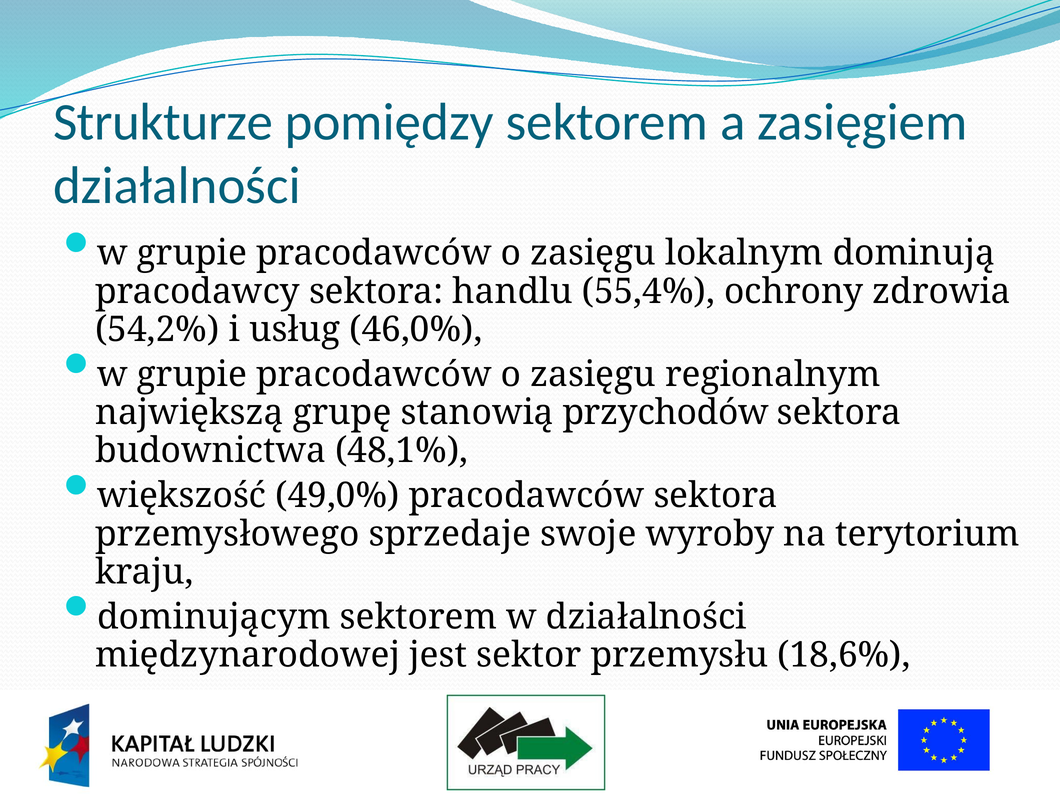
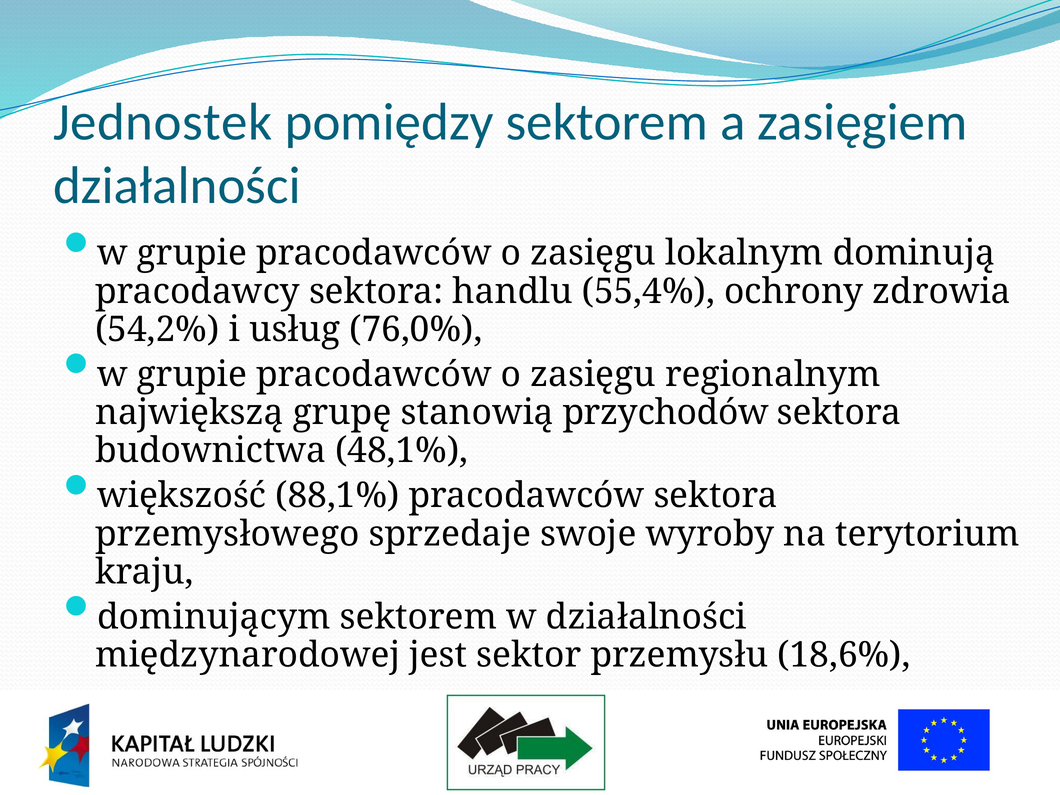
Strukturze: Strukturze -> Jednostek (163, 122)
46,0%: 46,0% -> 76,0% (416, 330)
49,0%: 49,0% -> 88,1% (338, 496)
